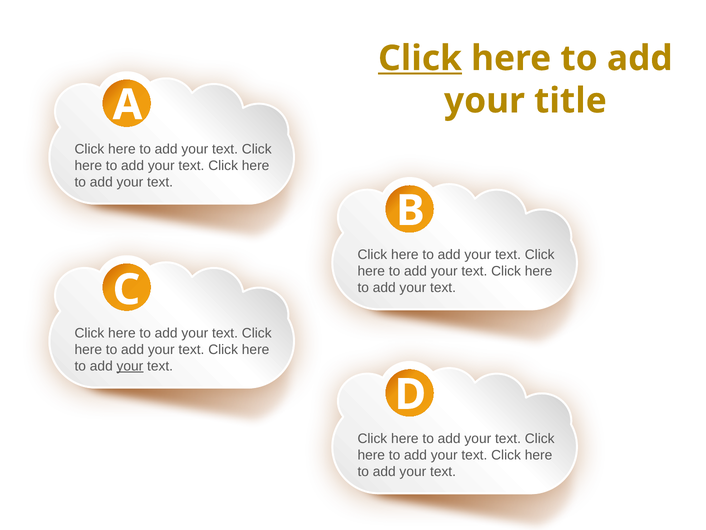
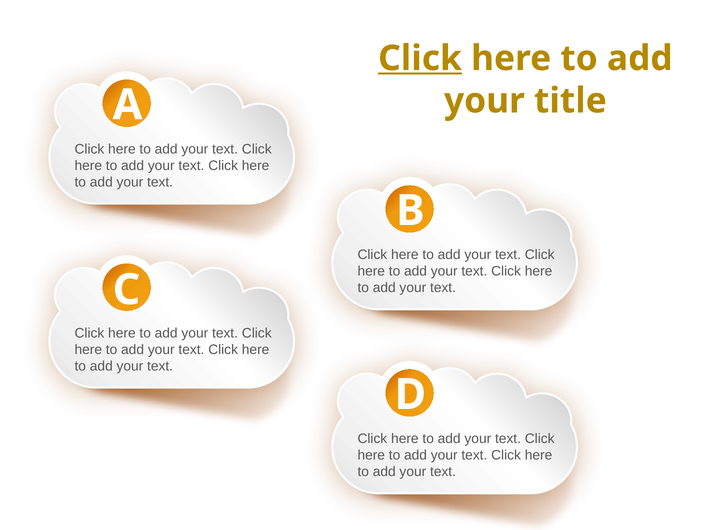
your underline: present -> none (130, 366)
